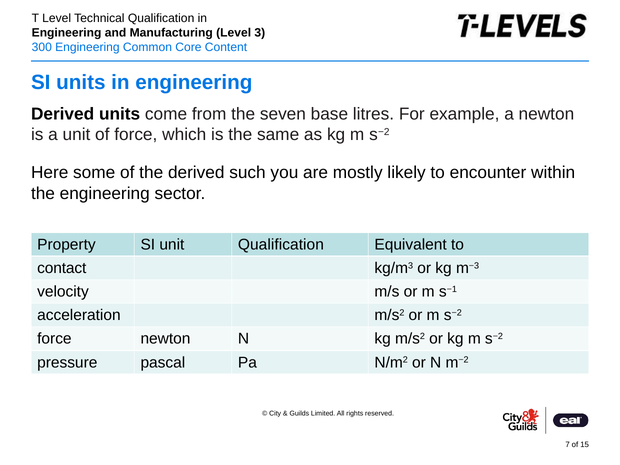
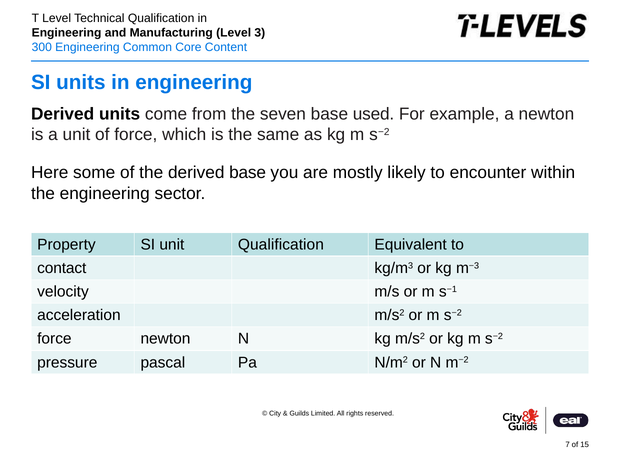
litres: litres -> used (374, 114)
derived such: such -> base (248, 173)
